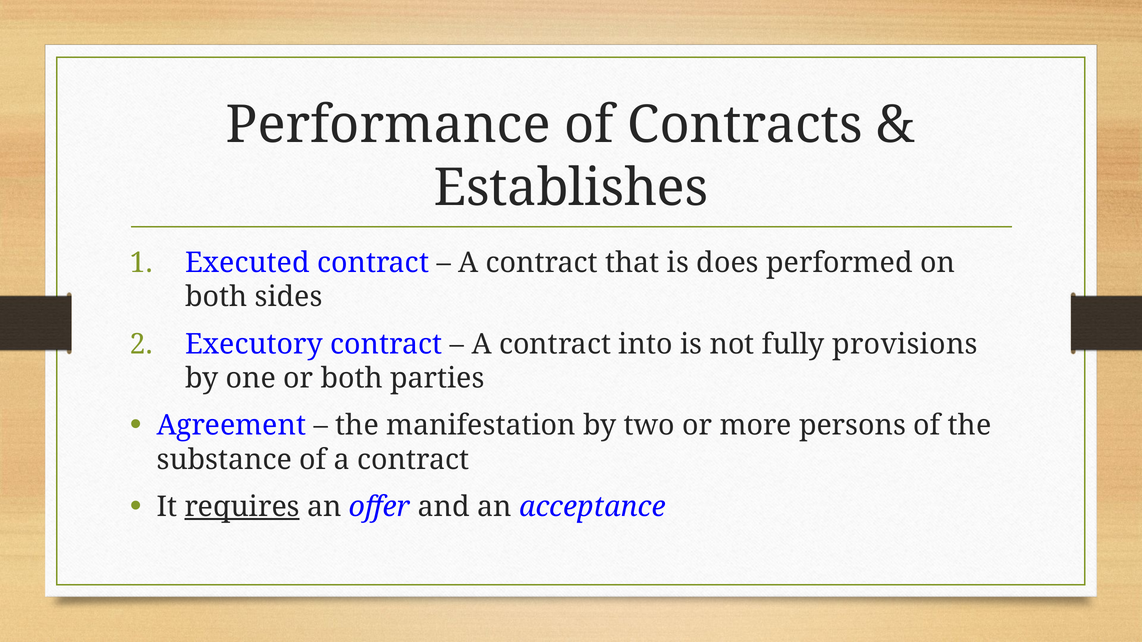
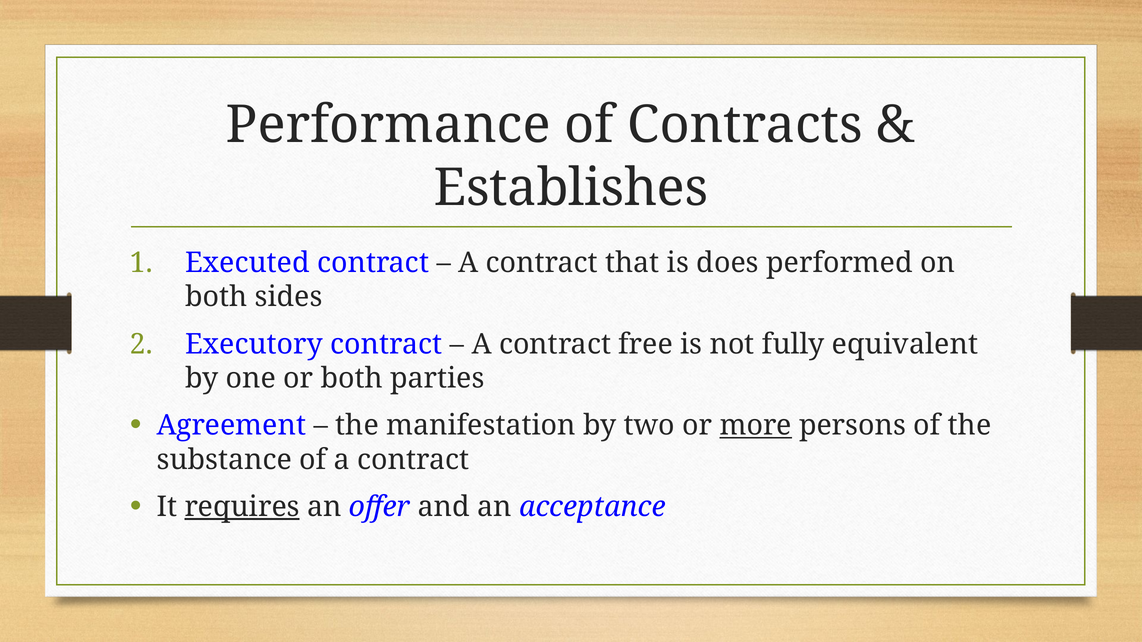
into: into -> free (646, 344)
provisions: provisions -> equivalent (905, 344)
more underline: none -> present (756, 426)
